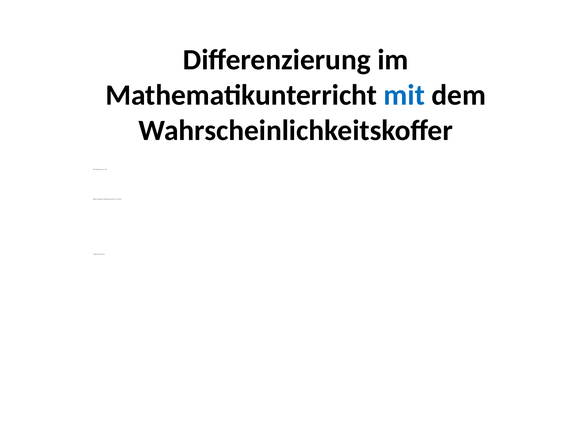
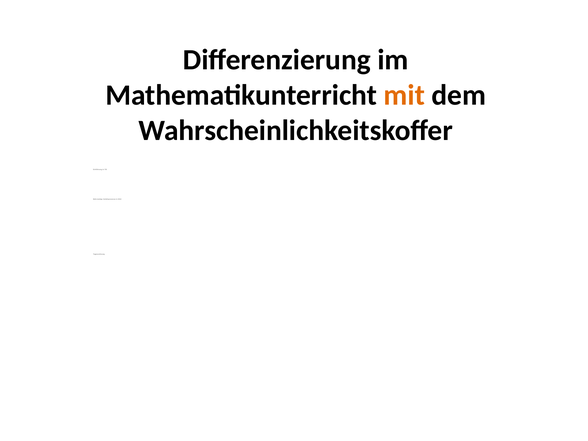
mit colour: blue -> orange (404, 95)
